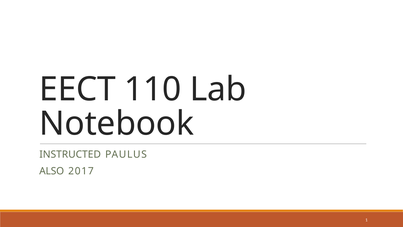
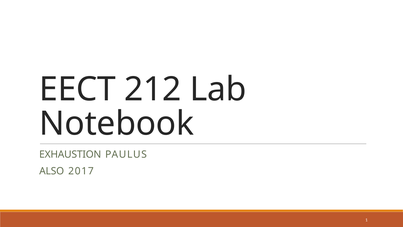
110: 110 -> 212 (153, 89)
INSTRUCTED: INSTRUCTED -> EXHAUSTION (70, 154)
